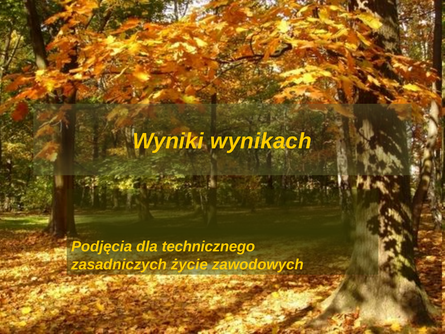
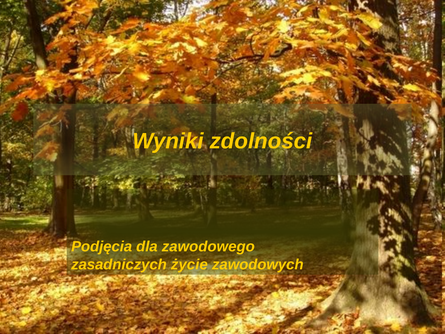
wynikach: wynikach -> zdolności (261, 141)
technicznego: technicznego -> zawodowego (208, 247)
